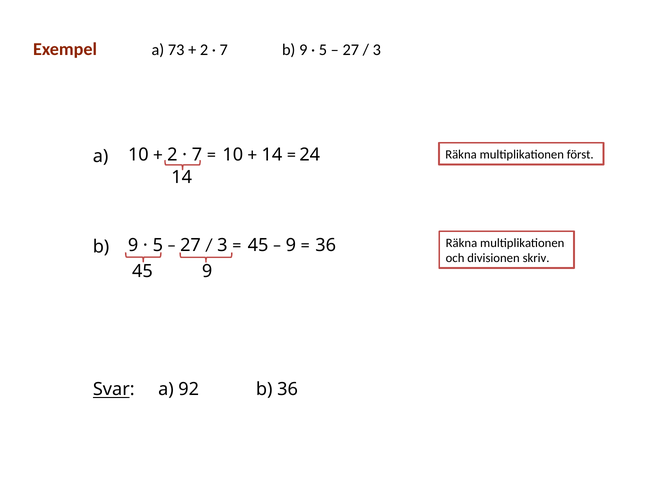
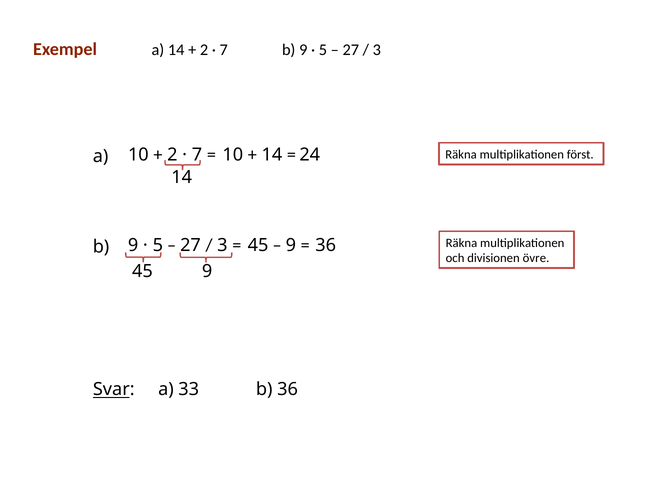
a 73: 73 -> 14 (176, 50)
skriv: skriv -> övre (536, 258)
92: 92 -> 33 (189, 389)
